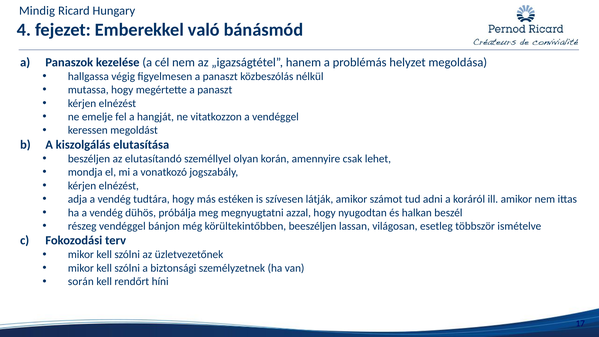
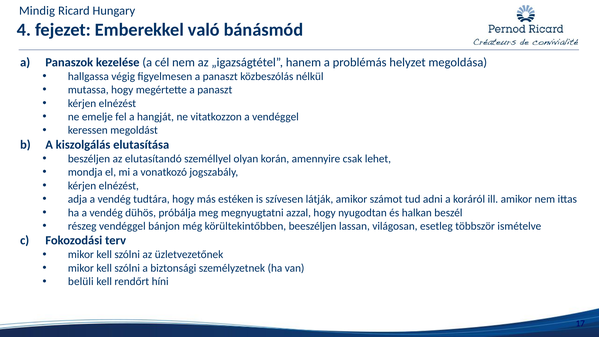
során: során -> belüli (81, 282)
